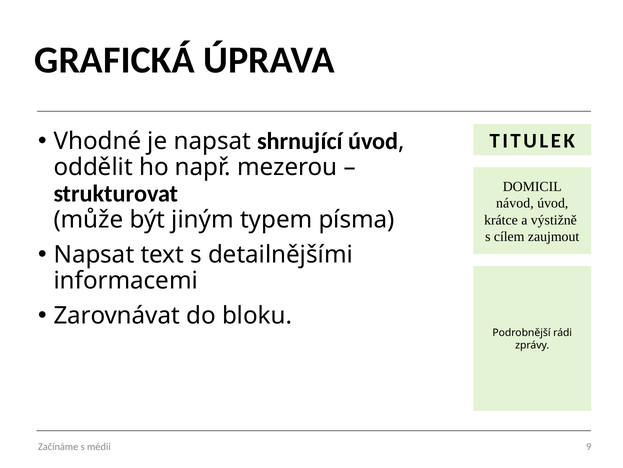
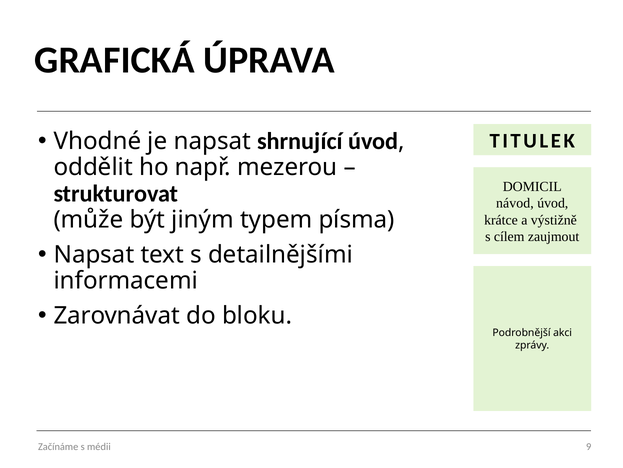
rádi: rádi -> akci (563, 332)
